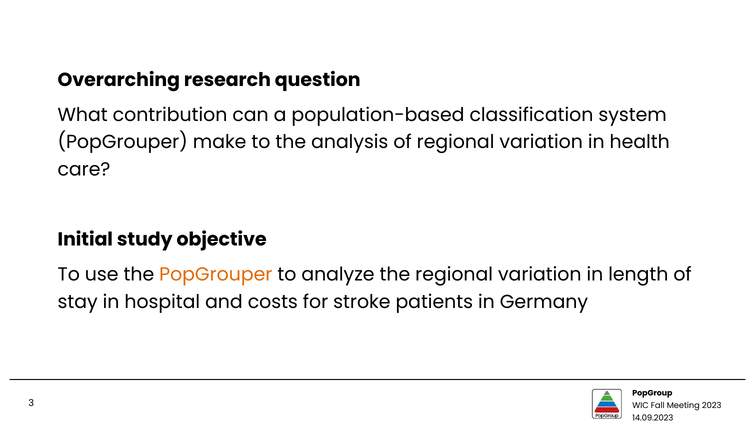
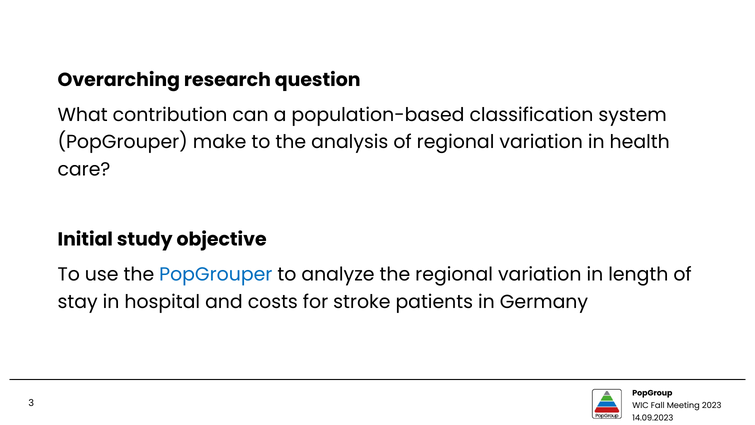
PopGrouper colour: orange -> blue (216, 274)
